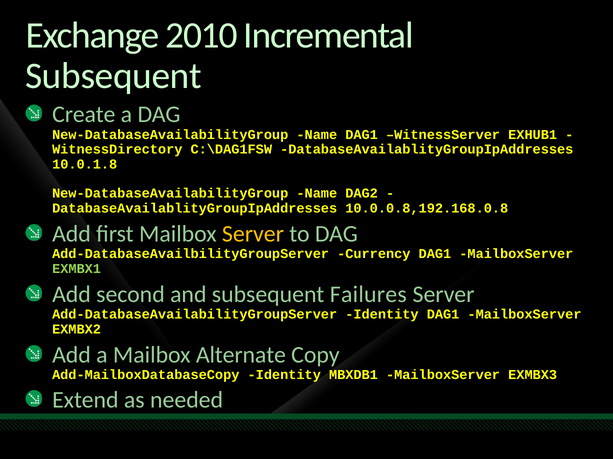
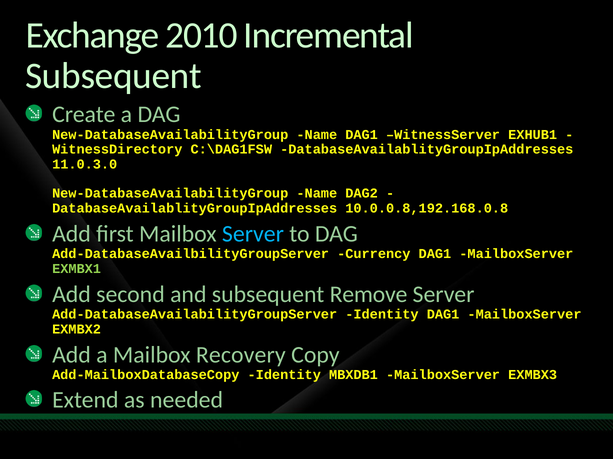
10.0.1.8: 10.0.1.8 -> 11.0.3.0 (85, 164)
Server colour: yellow -> light blue (253, 234)
Failures: Failures -> Remove (369, 295)
Alternate: Alternate -> Recovery (241, 355)
